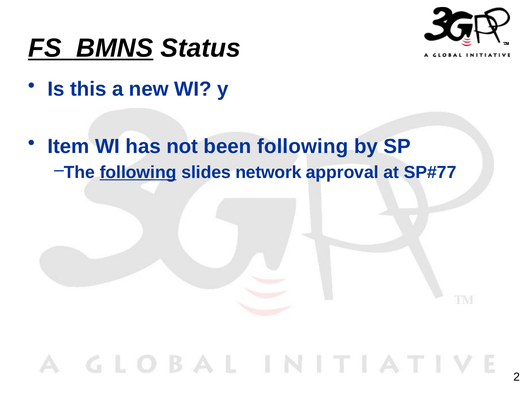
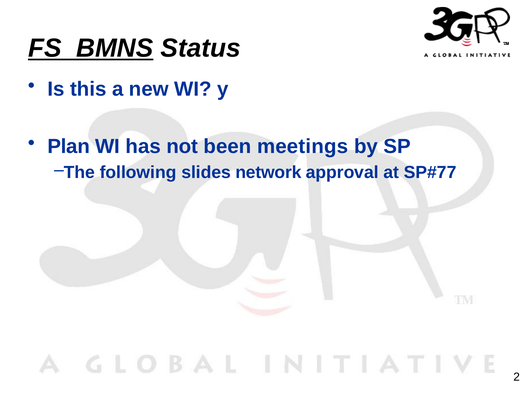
Item: Item -> Plan (69, 146)
been following: following -> meetings (303, 146)
following underline: present -> none (138, 172)
